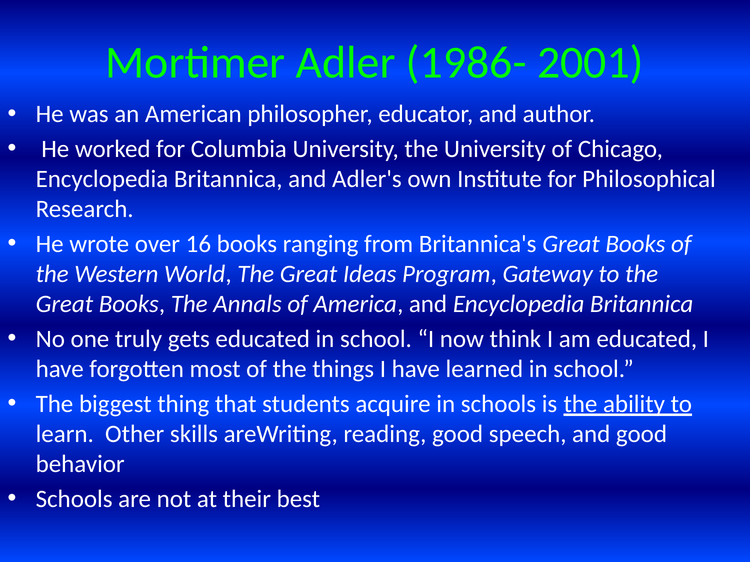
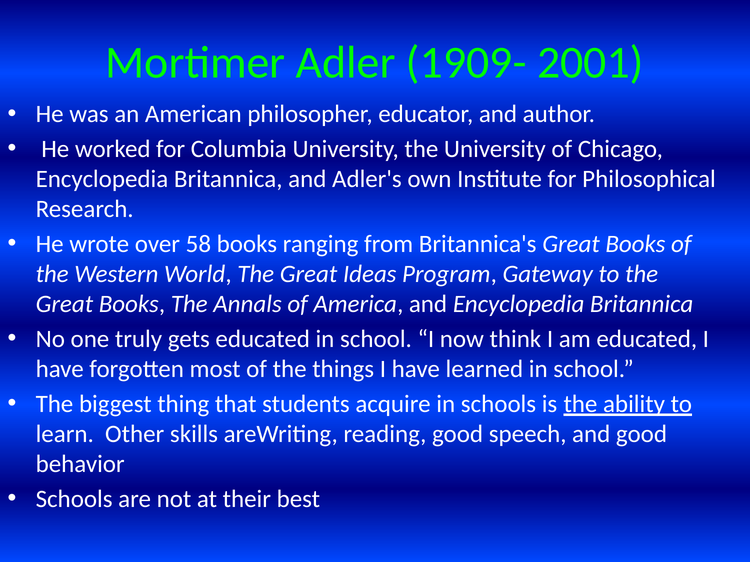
1986-: 1986- -> 1909- (466, 63)
16: 16 -> 58 (198, 244)
